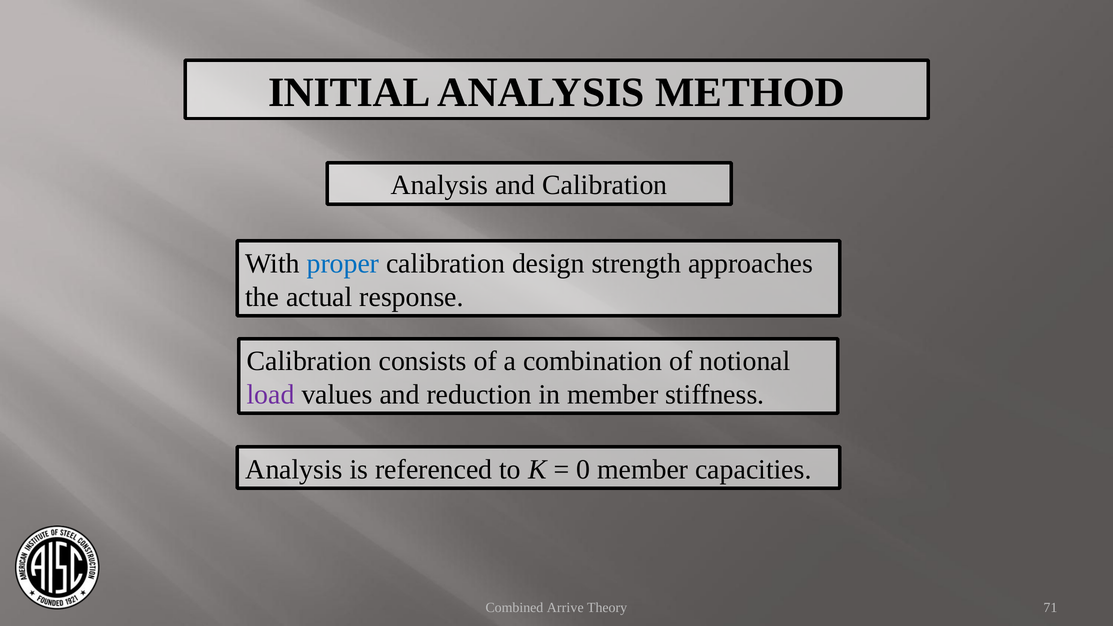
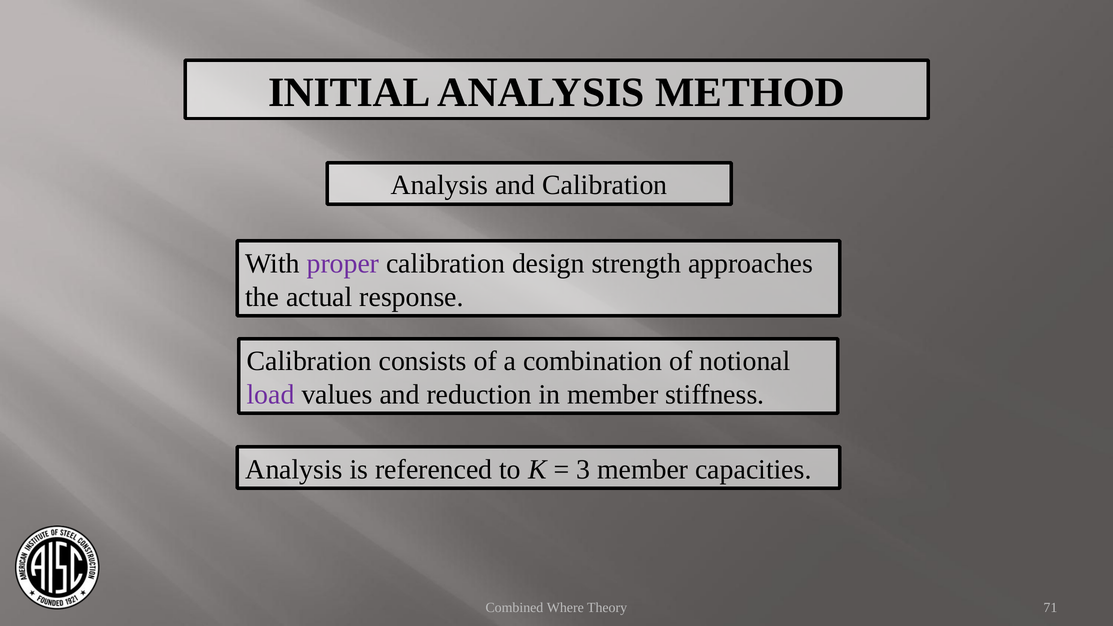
proper colour: blue -> purple (343, 263)
0: 0 -> 3 (583, 470)
Arrive: Arrive -> Where (565, 608)
